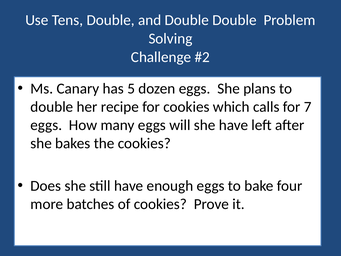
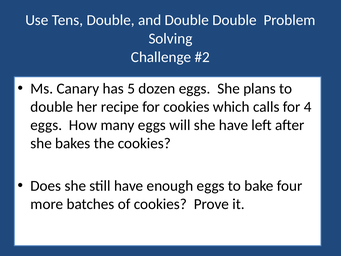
7: 7 -> 4 (308, 107)
